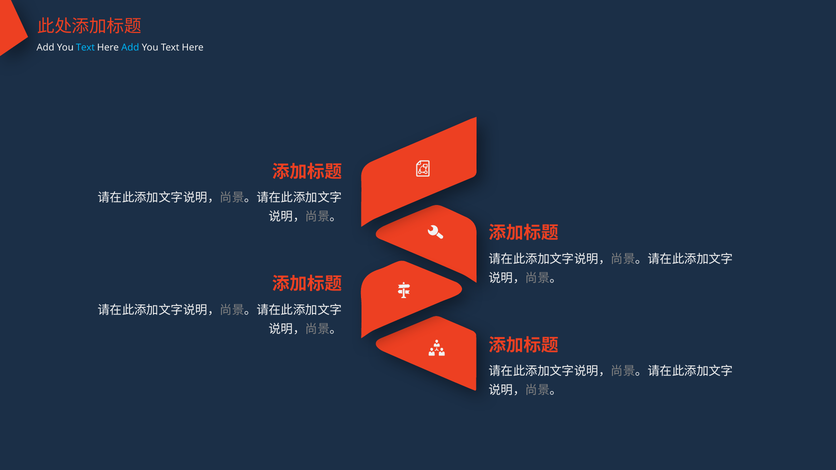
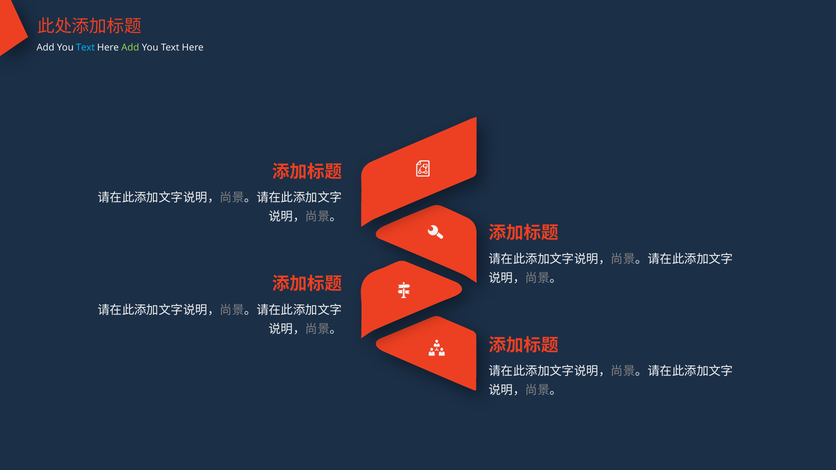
Add colour: light blue -> light green (130, 48)
